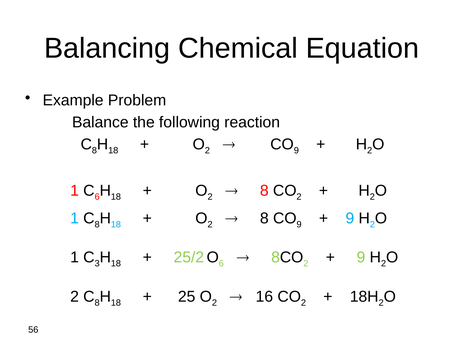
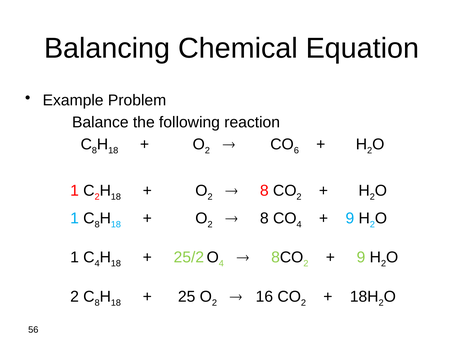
9: 9 -> 6 (296, 150)
6: 6 -> 2 (97, 197)
9: 9 -> 4 (299, 224)
3: 3 -> 4 (97, 263)
6: 6 -> 4 (221, 263)
